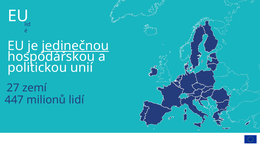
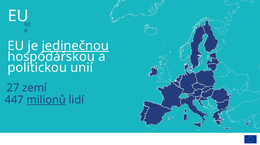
milionů underline: none -> present (46, 100)
